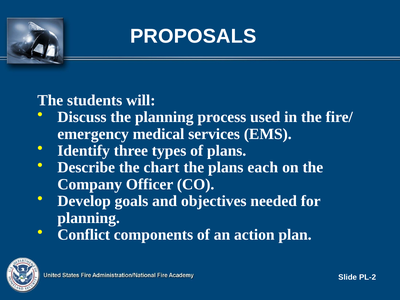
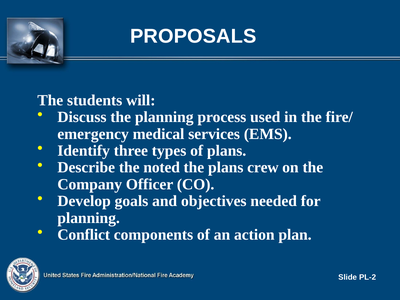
chart: chart -> noted (162, 168)
each: each -> crew (263, 168)
